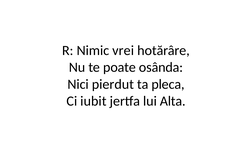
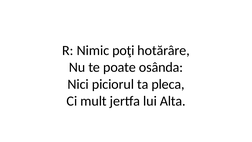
vrei: vrei -> poţi (123, 50)
pierdut: pierdut -> piciorul (113, 84)
iubit: iubit -> mult (94, 101)
